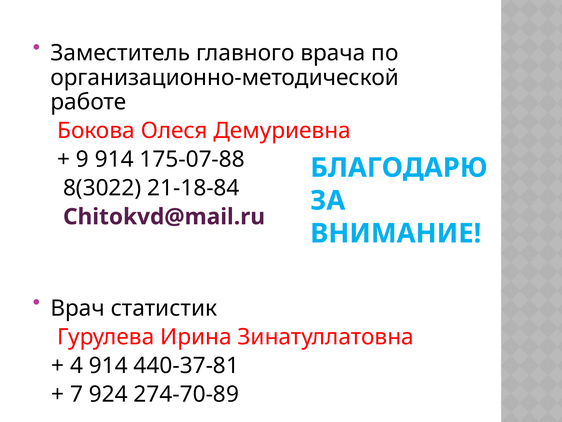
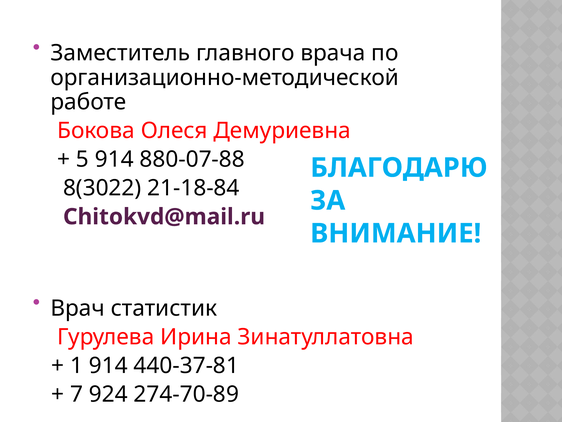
9: 9 -> 5 (82, 159)
175-07-88: 175-07-88 -> 880-07-88 (192, 159)
4: 4 -> 1 (77, 365)
